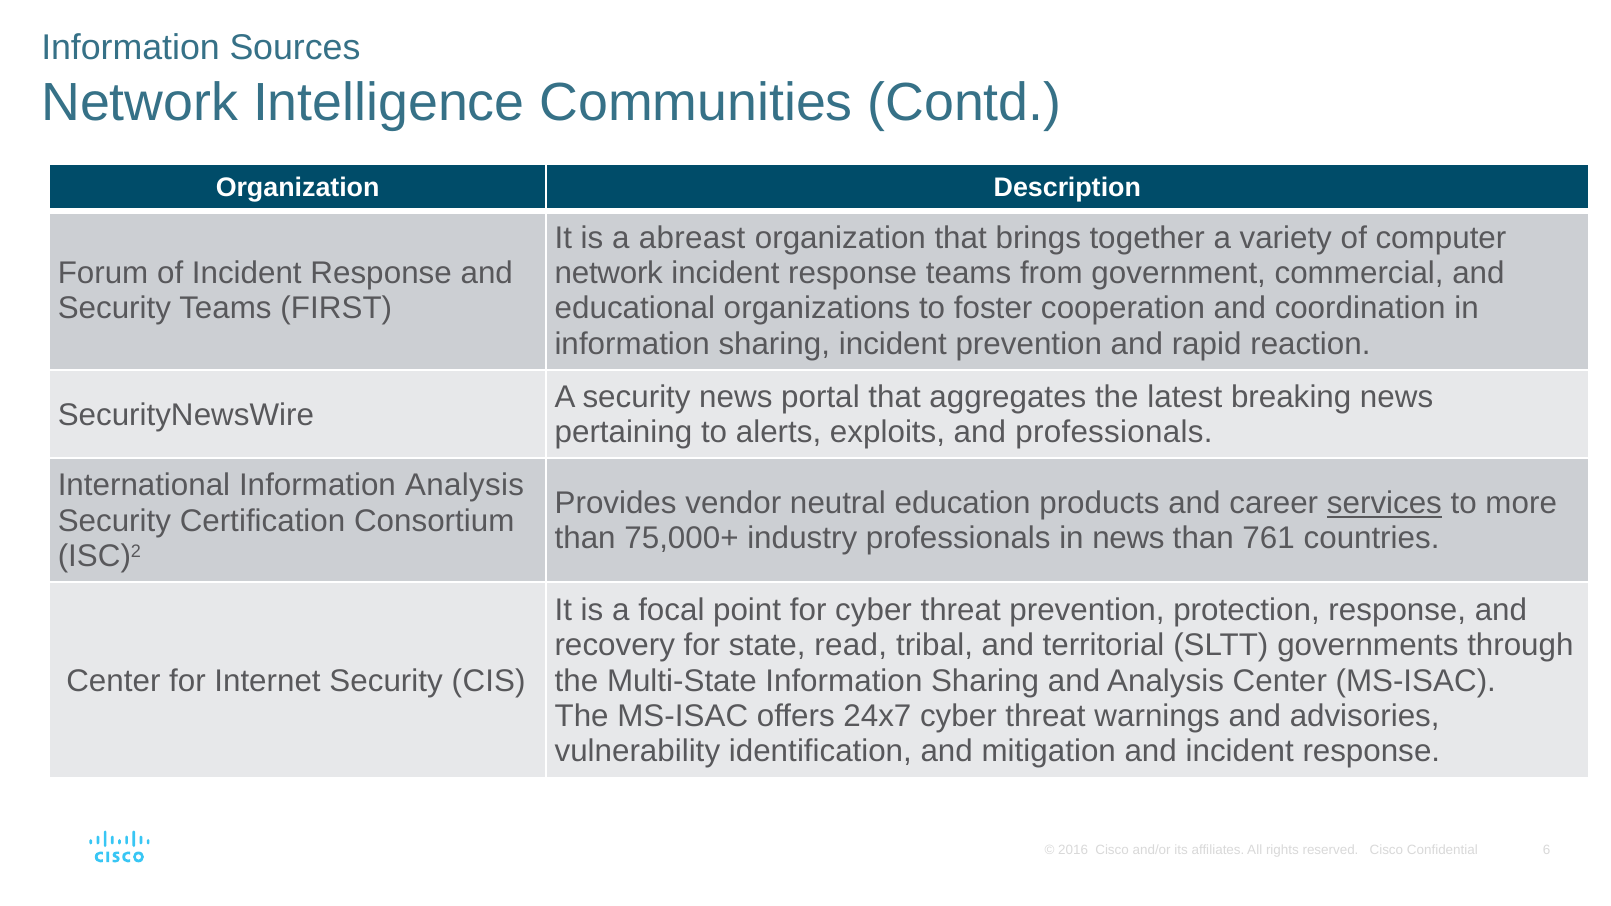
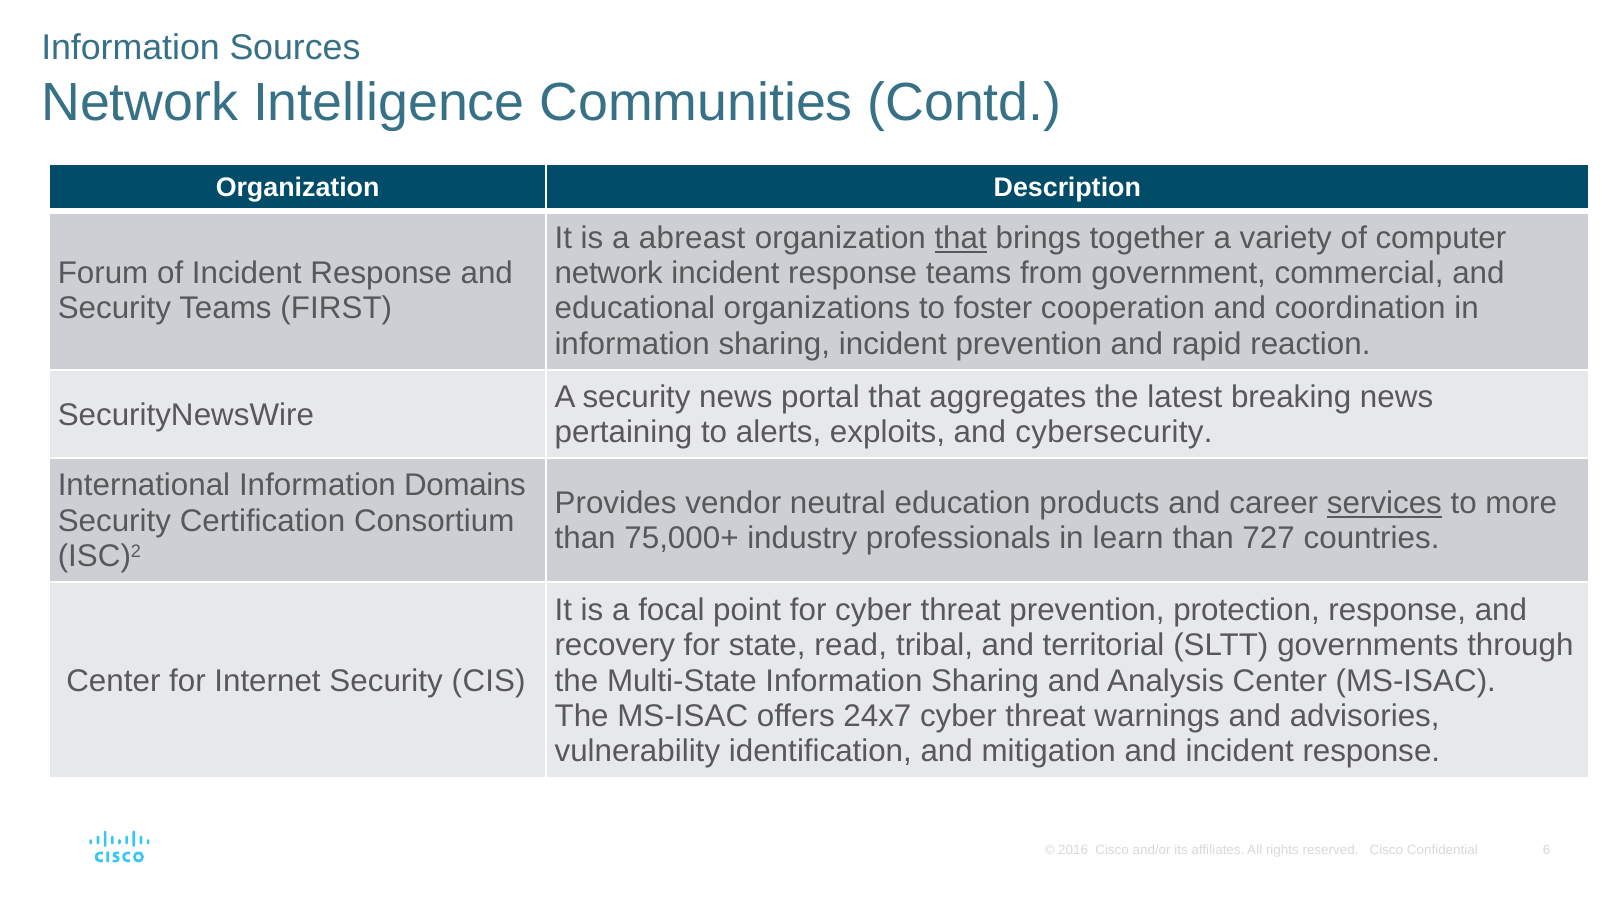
that underline: none -> present (961, 238)
and professionals: professionals -> cybersecurity (1114, 433)
Information Analysis: Analysis -> Domains (465, 486)
in news: news -> learn (1128, 539)
761: 761 -> 727 (1269, 539)
